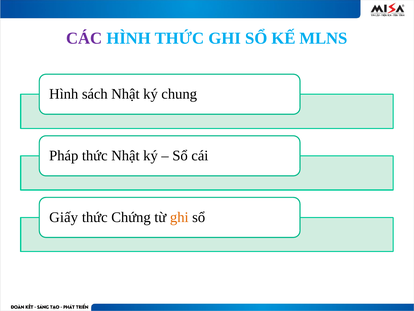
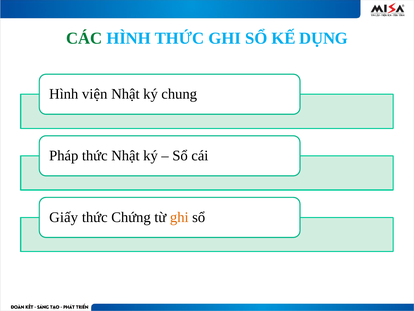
CÁC colour: purple -> green (84, 38)
MLNS: MLNS -> DỤNG (324, 38)
sách: sách -> viện (95, 94)
